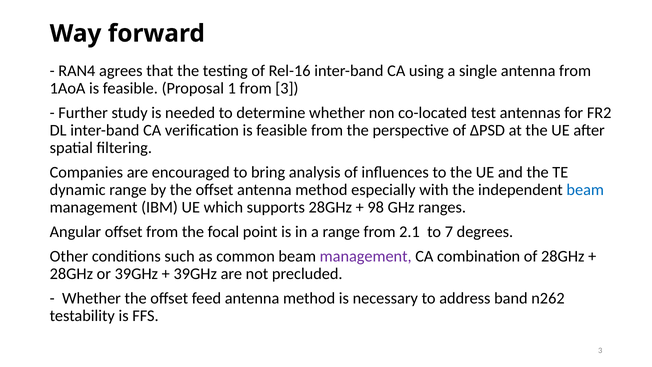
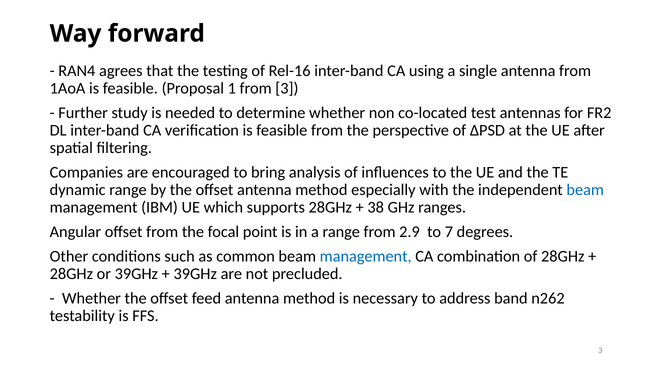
98: 98 -> 38 (376, 207)
2.1: 2.1 -> 2.9 (410, 232)
management colour: purple -> blue (366, 256)
